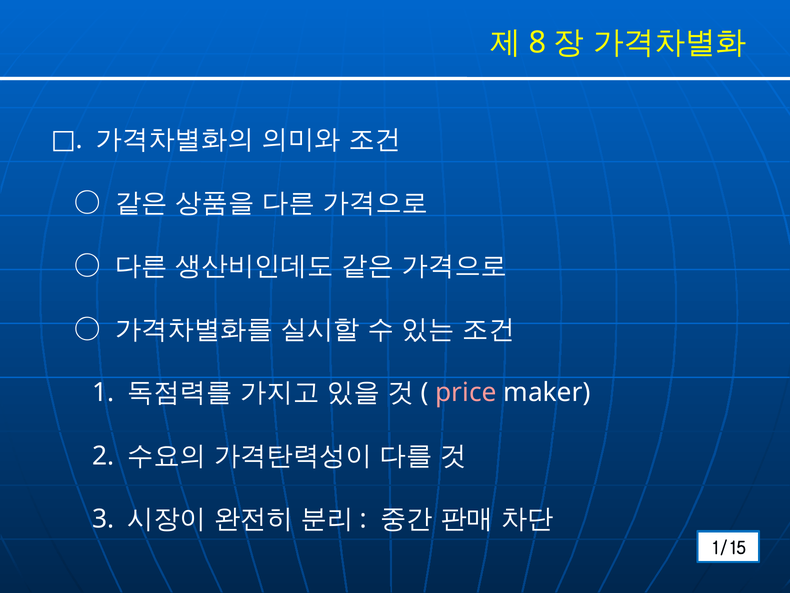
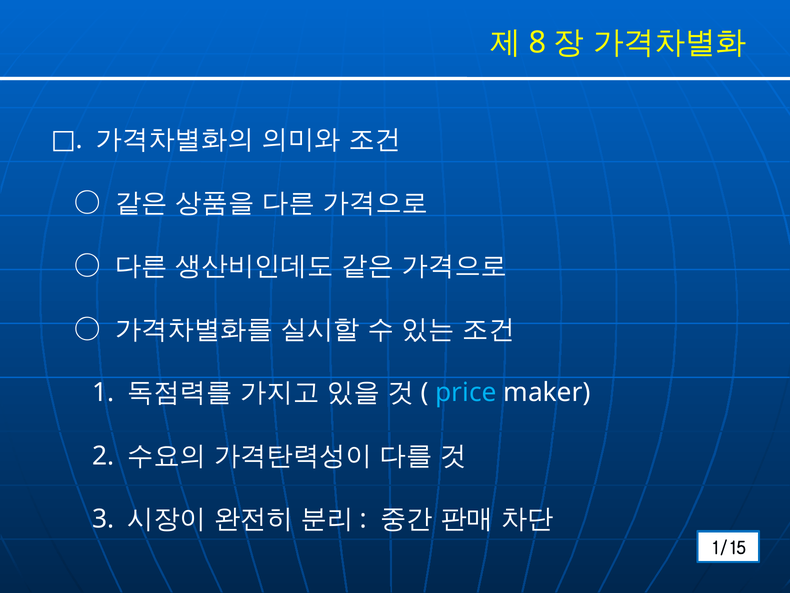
price colour: pink -> light blue (466, 392)
